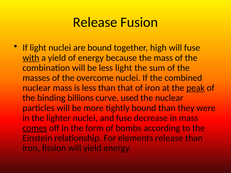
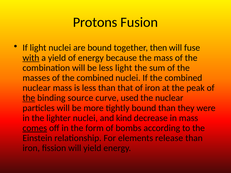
Release: Release -> Protons (95, 22)
high: high -> then (158, 48)
of the overcome: overcome -> combined (95, 78)
peak underline: present -> none (196, 88)
the underline: none -> present (29, 98)
billions: billions -> source (80, 98)
and fuse: fuse -> kind (124, 118)
